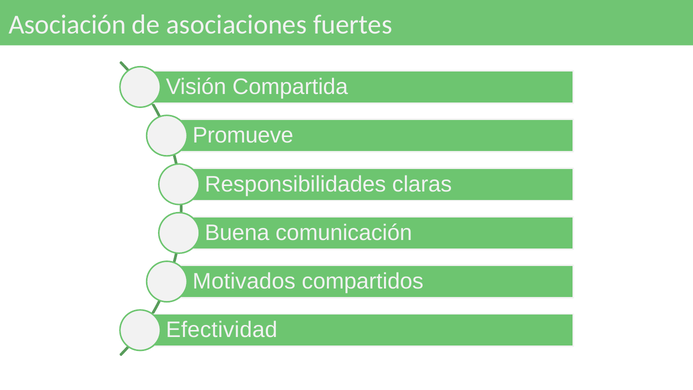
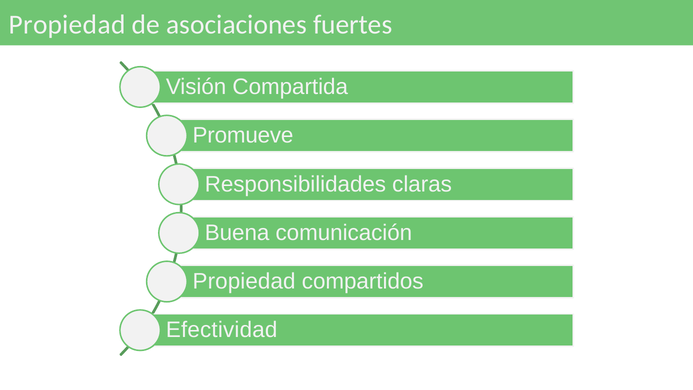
Asociación: Asociación -> Propiedad (67, 25)
Motivados: Motivados -> Propiedad (244, 281)
